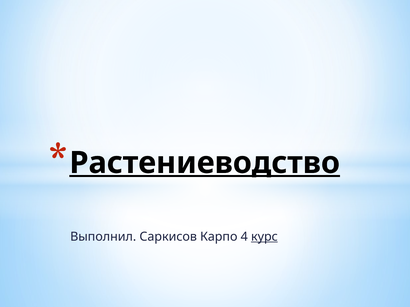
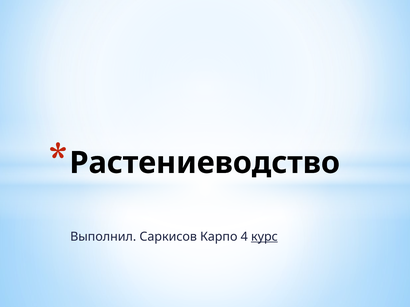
Растениеводство underline: present -> none (205, 163)
